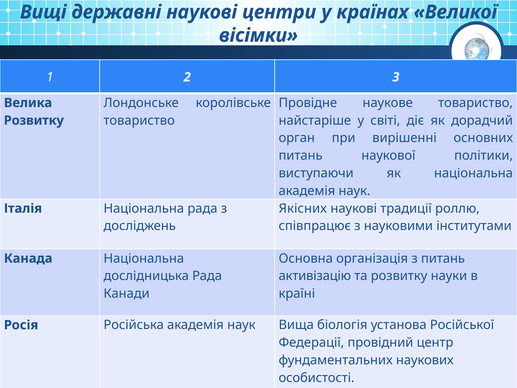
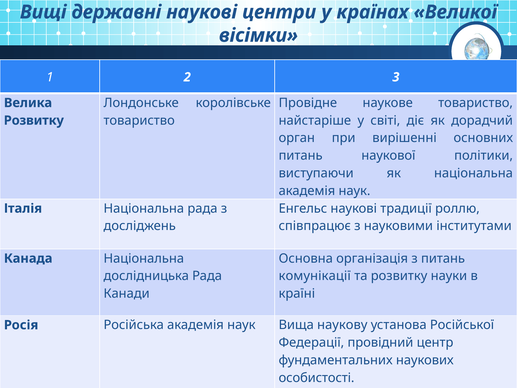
Якісних: Якісних -> Енгельс (303, 208)
активізацію: активізацію -> комунікації (315, 276)
біологія: біологія -> наукову (342, 325)
